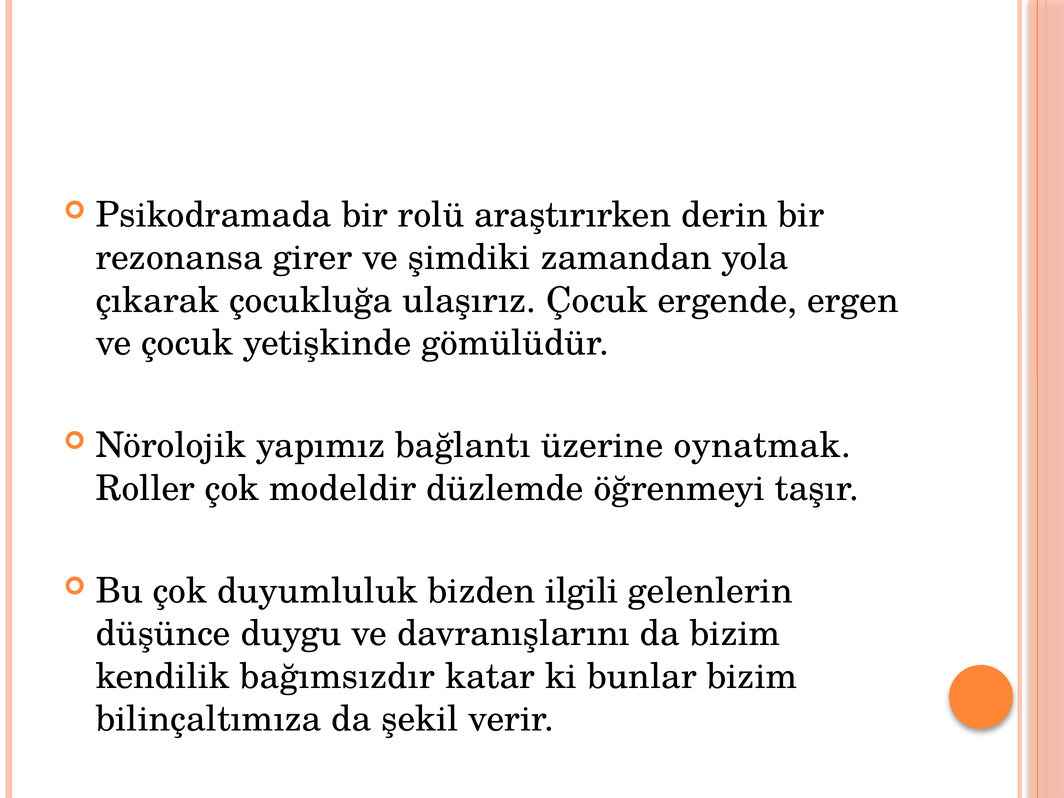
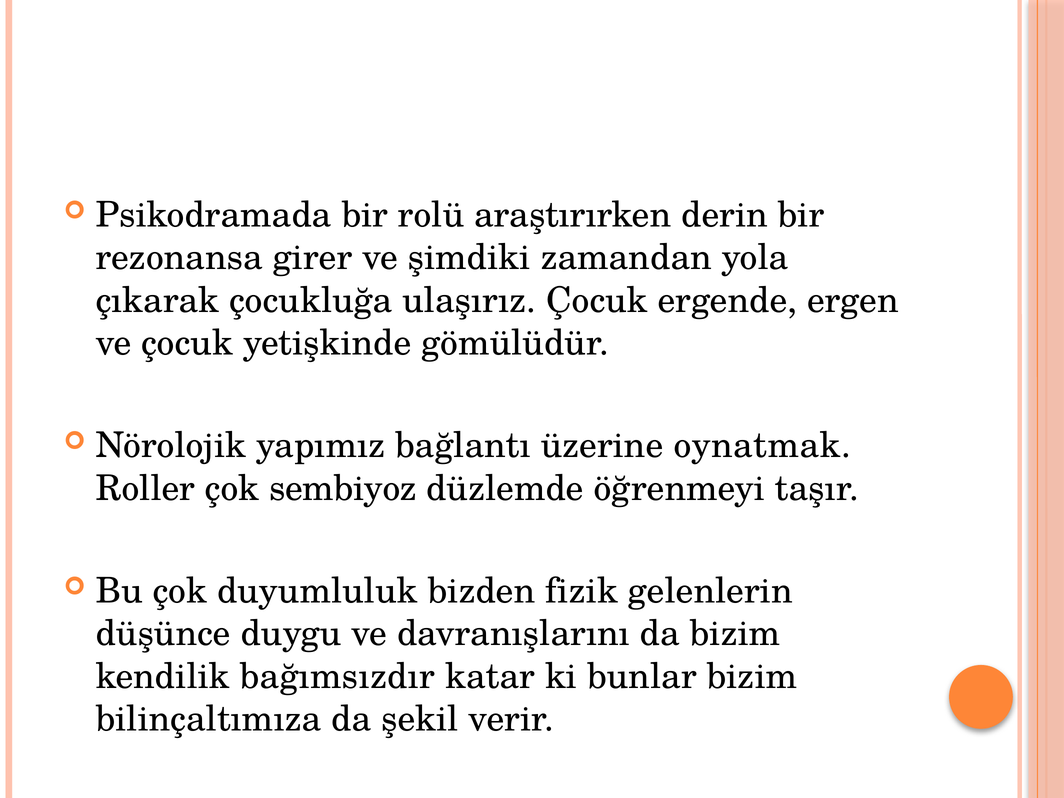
modeldir: modeldir -> sembiyoz (343, 488)
ilgili: ilgili -> fizik (582, 591)
